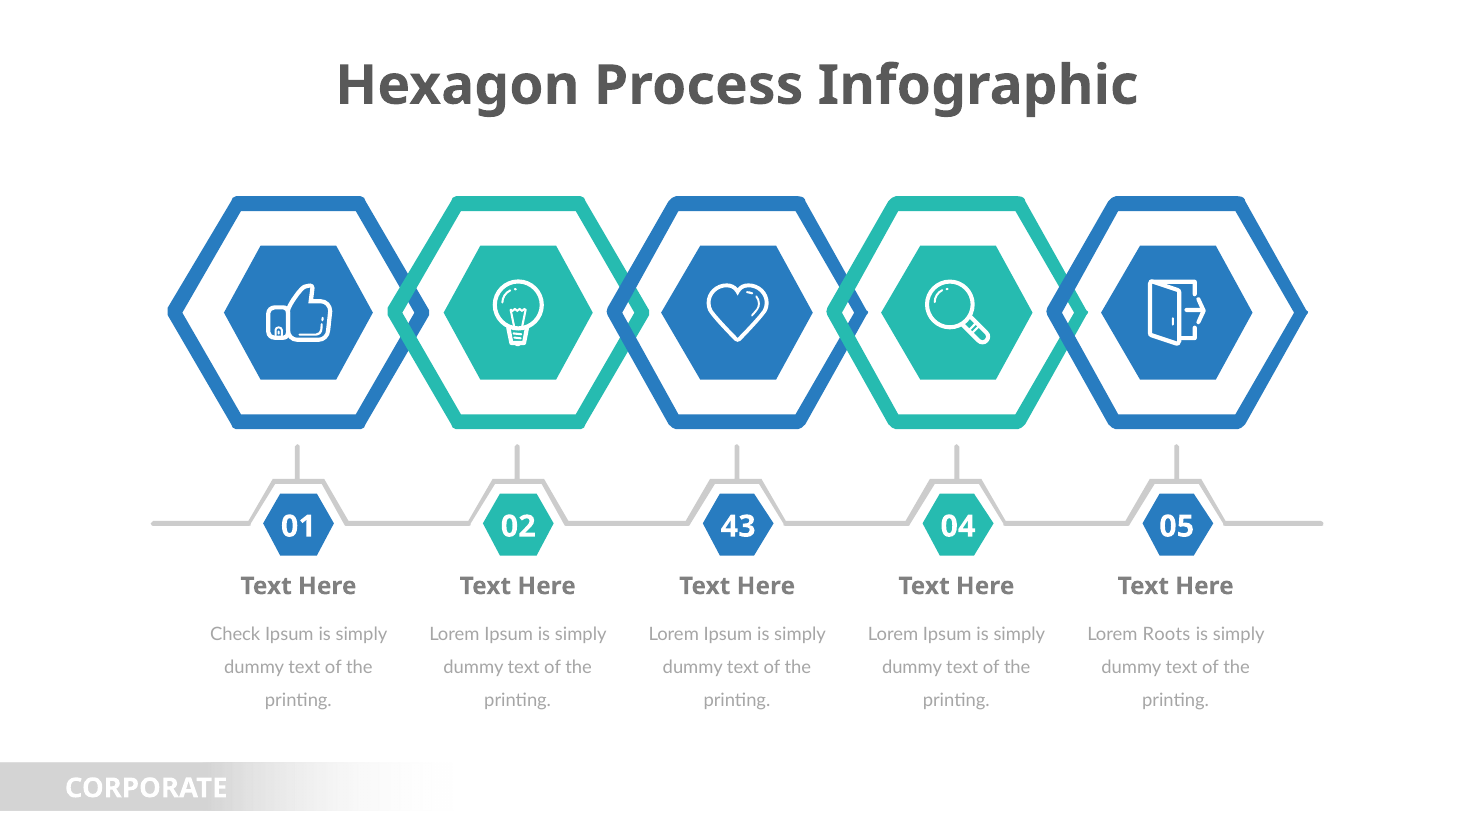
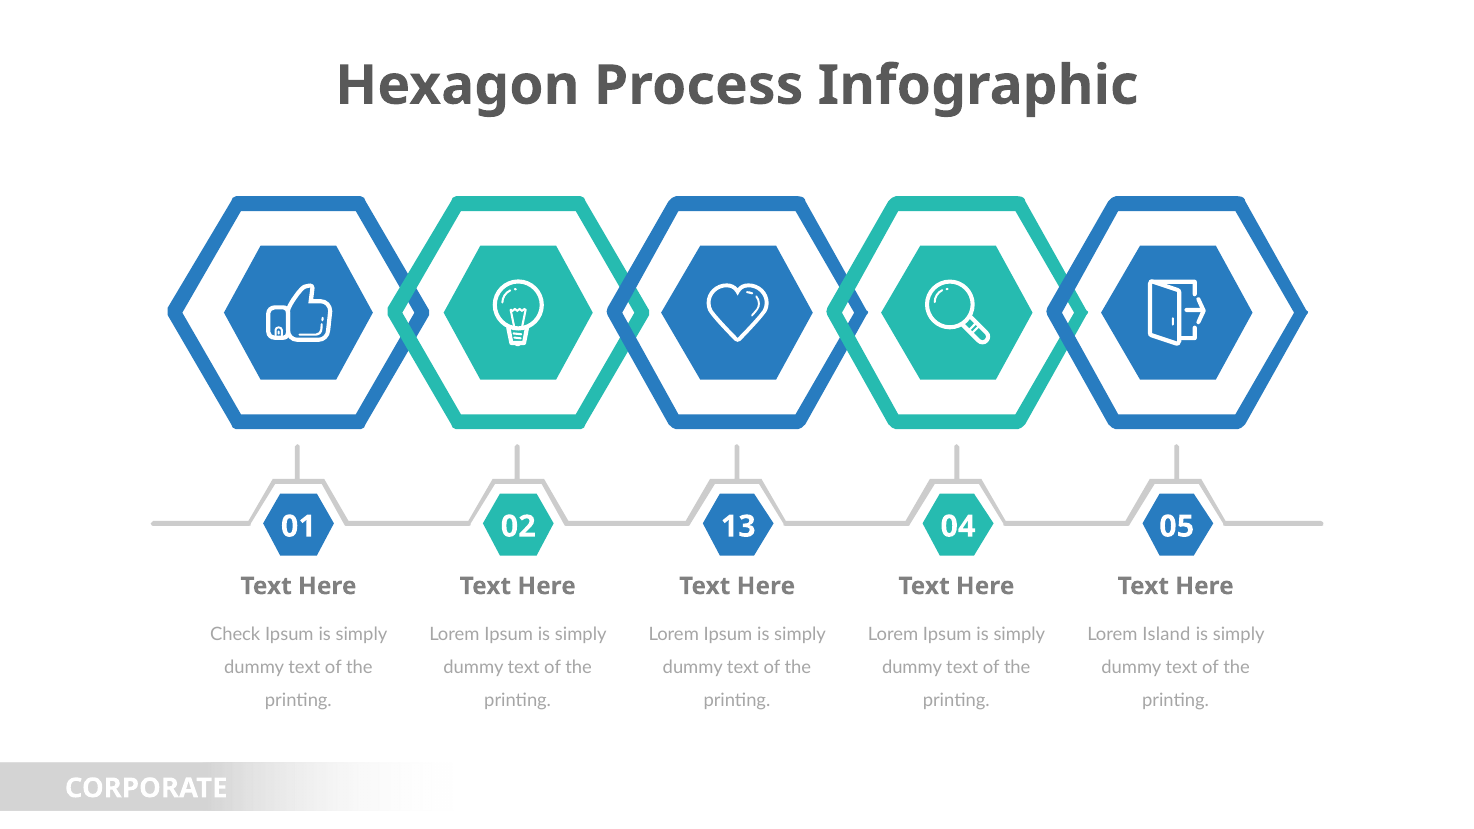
43: 43 -> 13 (738, 527)
Roots: Roots -> Island (1166, 634)
